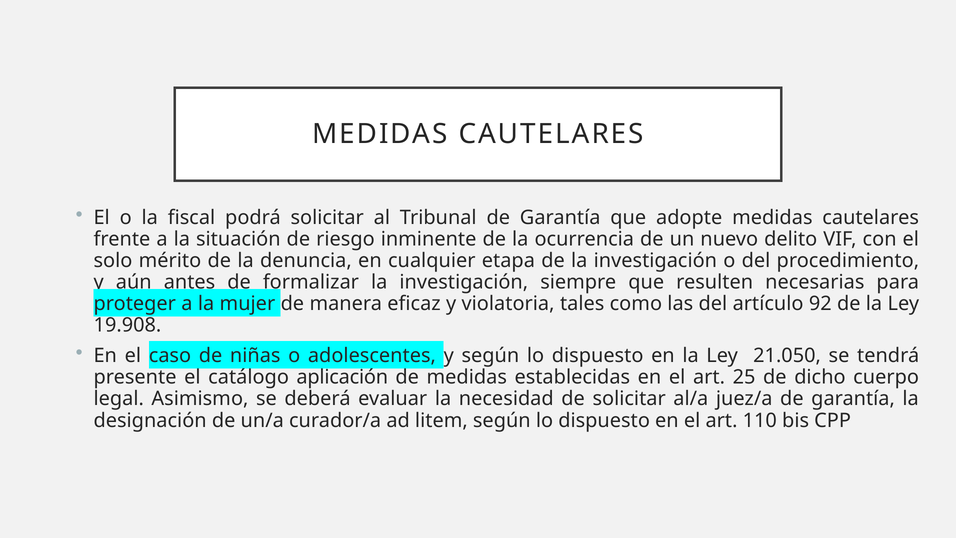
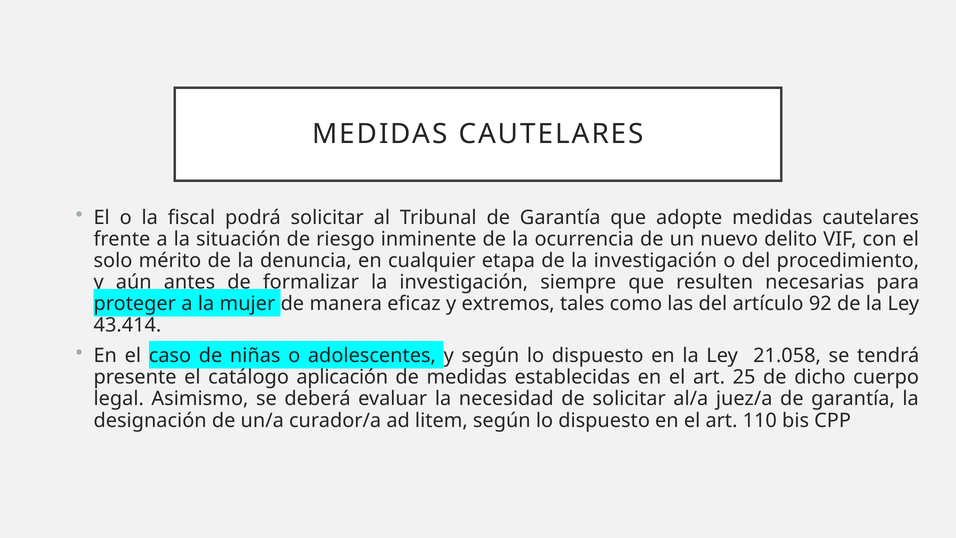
violatoria: violatoria -> extremos (508, 304)
19.908: 19.908 -> 43.414 (127, 325)
21.050: 21.050 -> 21.058 (787, 356)
